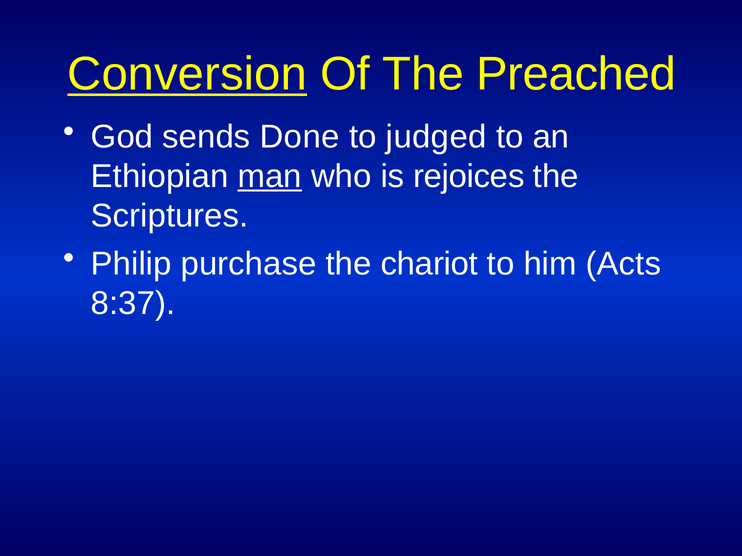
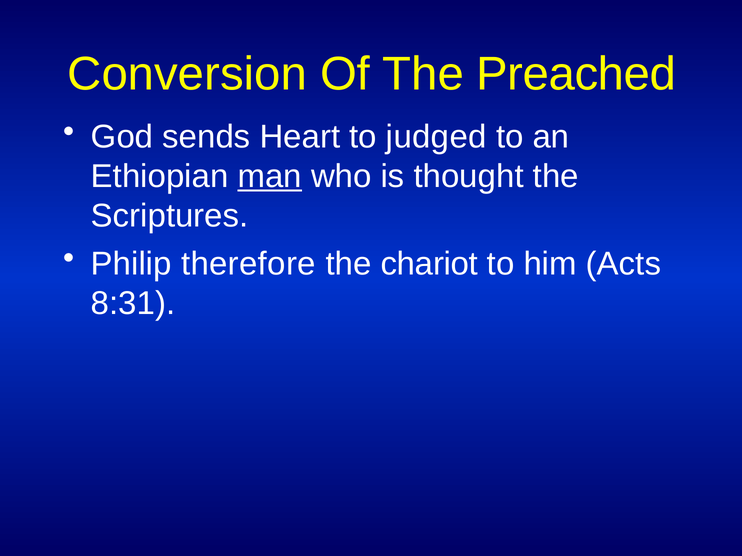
Conversion underline: present -> none (187, 74)
Done: Done -> Heart (300, 137)
rejoices: rejoices -> thought (469, 177)
purchase: purchase -> therefore (248, 264)
8:37: 8:37 -> 8:31 (133, 304)
